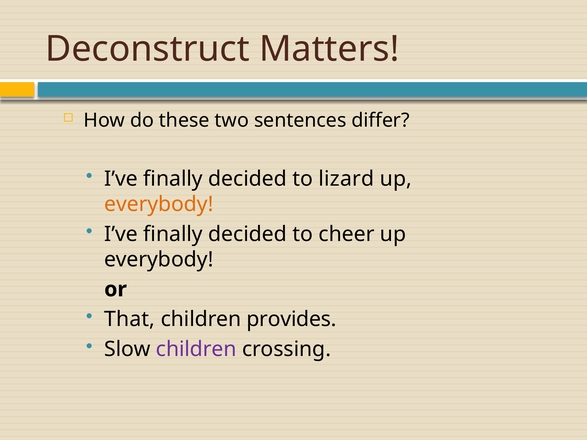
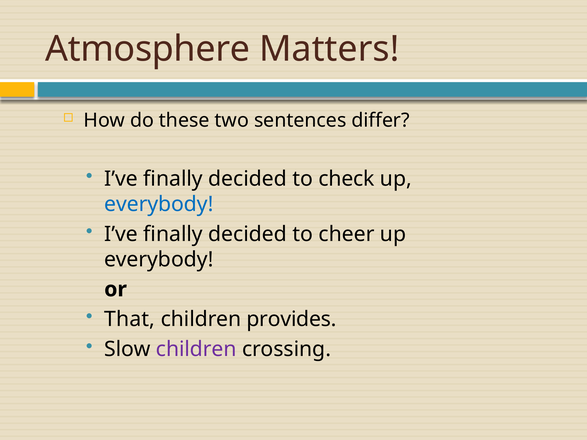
Deconstruct: Deconstruct -> Atmosphere (148, 49)
lizard: lizard -> check (347, 179)
everybody colour: orange -> blue (159, 204)
